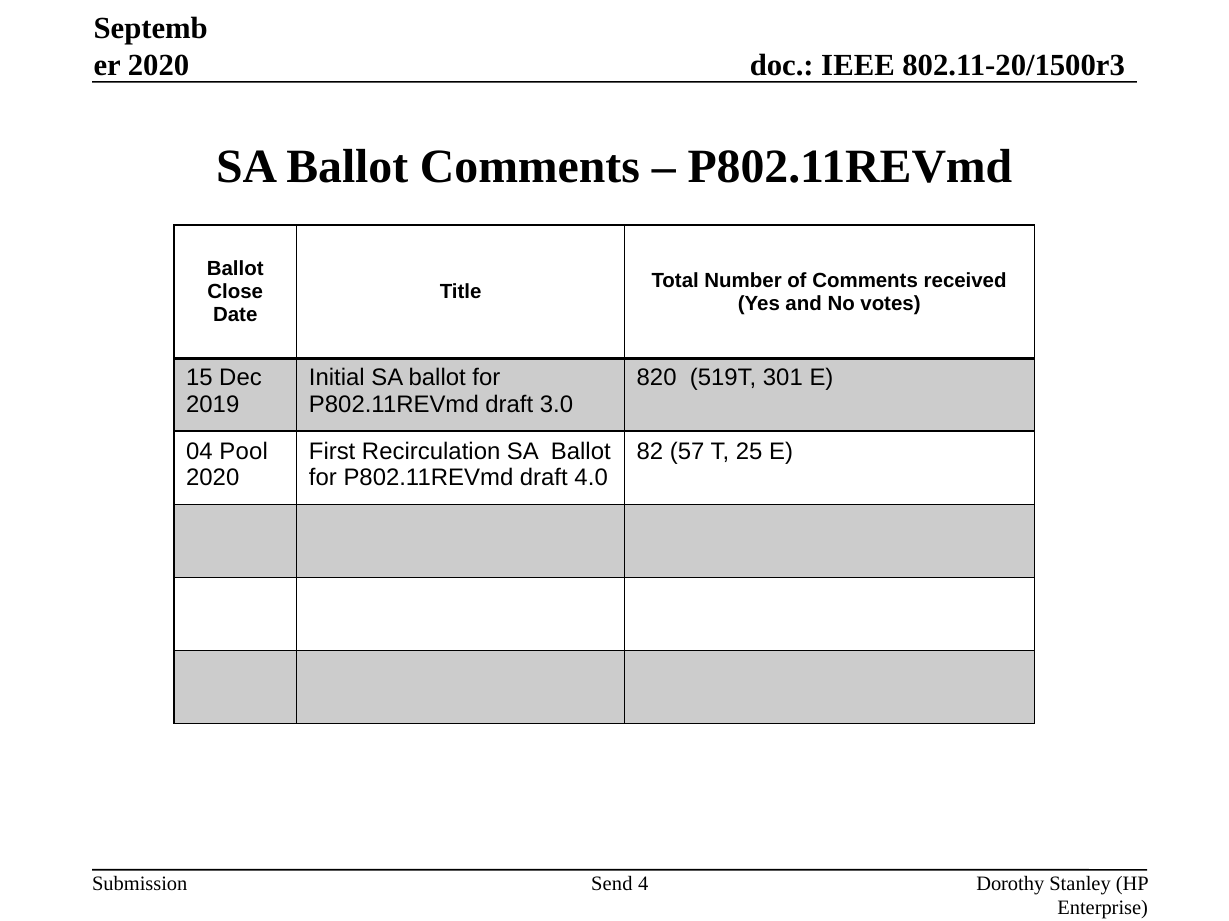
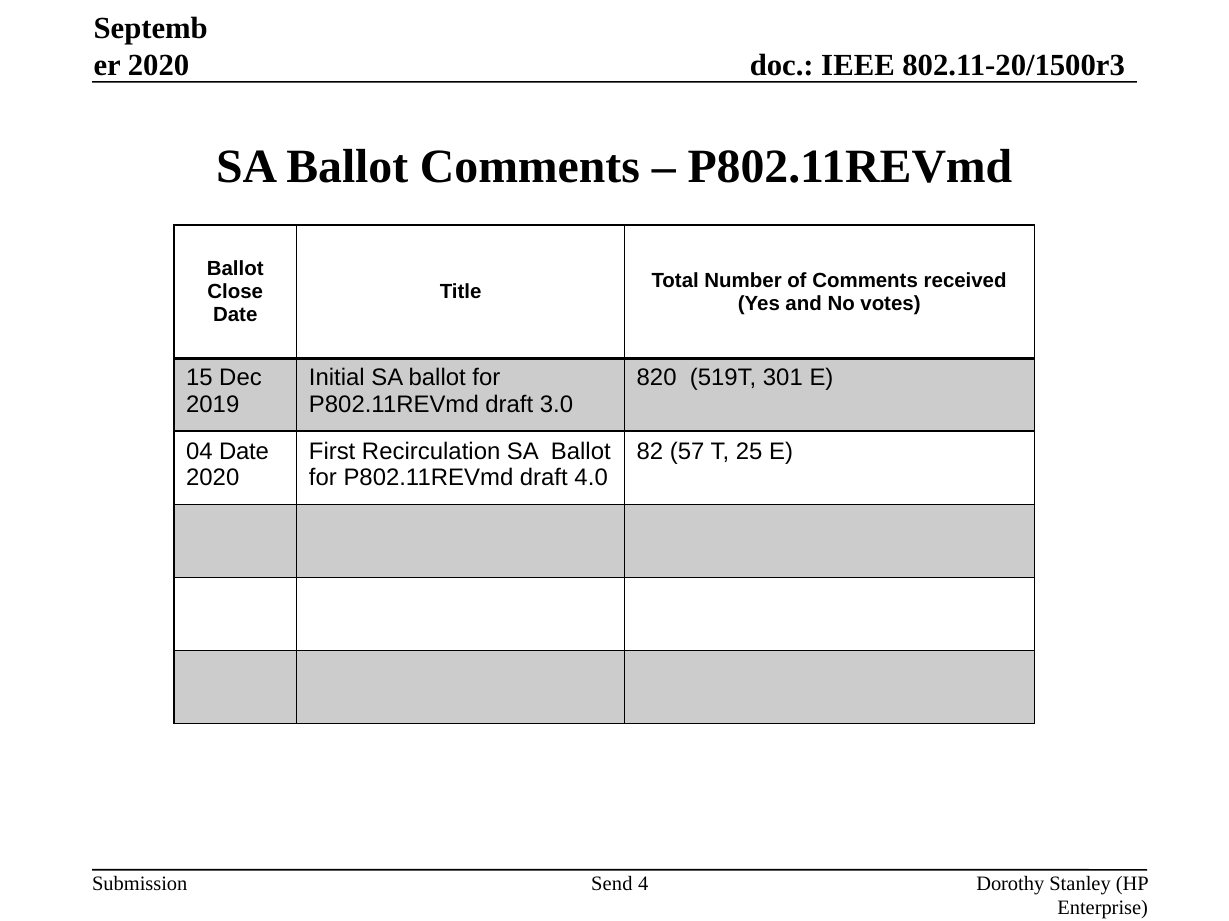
04 Pool: Pool -> Date (244, 452)
